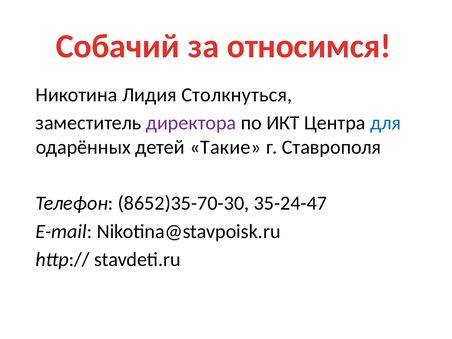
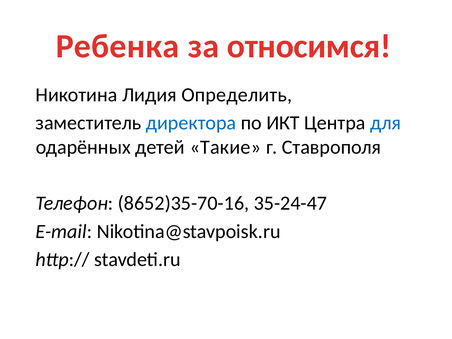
Собачий: Собачий -> Ребенка (117, 46)
Столкнуться: Столкнуться -> Определить (237, 95)
директора colour: purple -> blue (191, 123)
8652)35-70-30: 8652)35-70-30 -> 8652)35-70-16 (184, 203)
